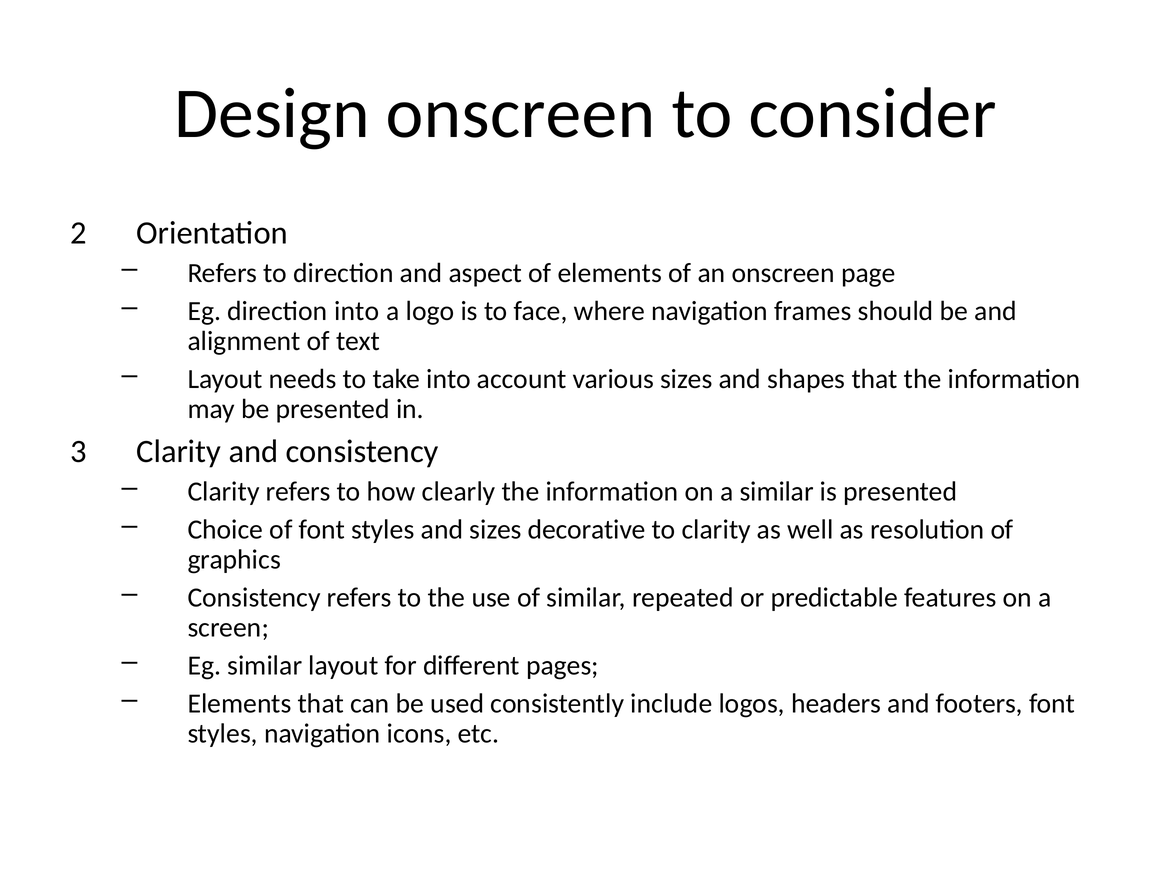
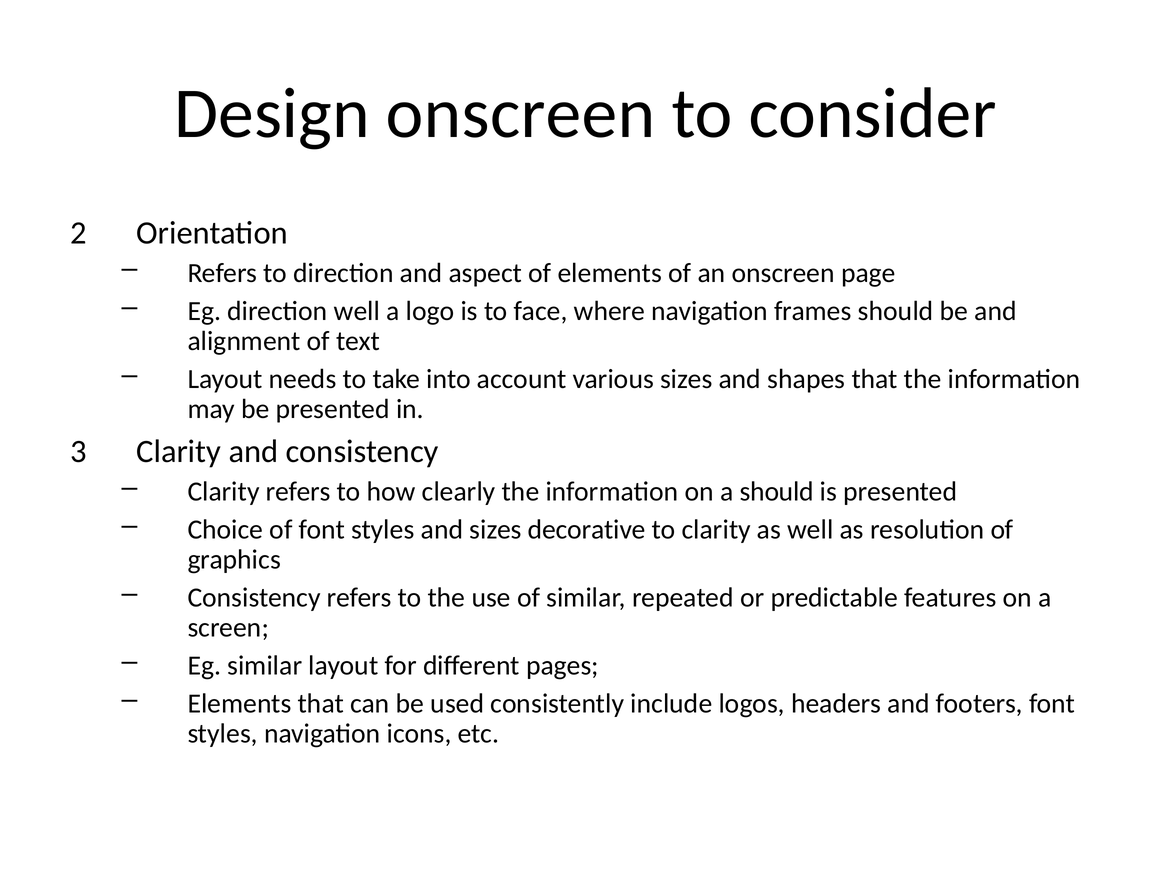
direction into: into -> well (357, 311)
a similar: similar -> should (777, 492)
